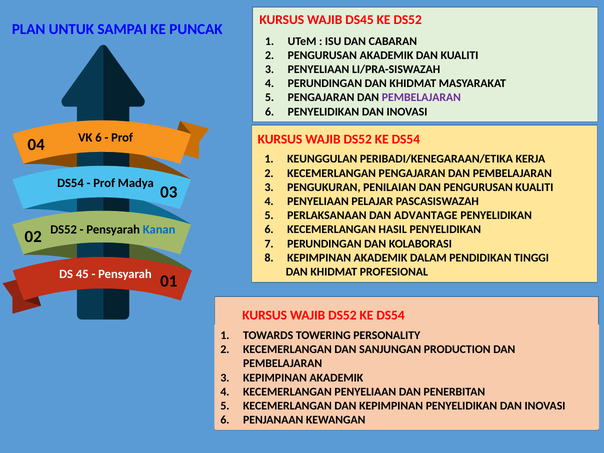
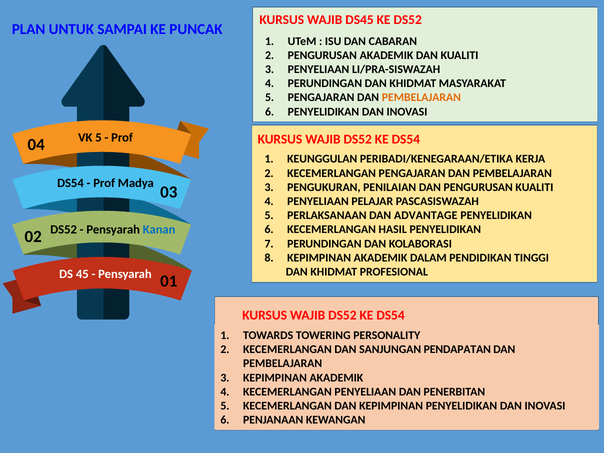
PEMBELAJARAN colour: purple -> orange (421, 98)
VK 6: 6 -> 5 (98, 138)
PRODUCTION: PRODUCTION -> PENDAPATAN (457, 349)
